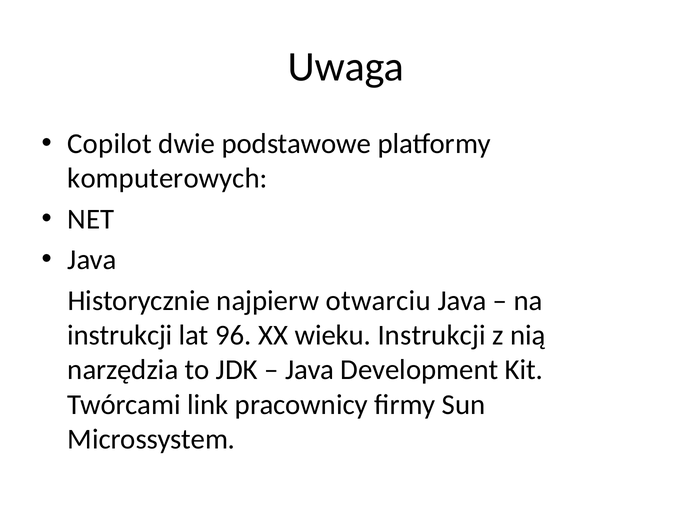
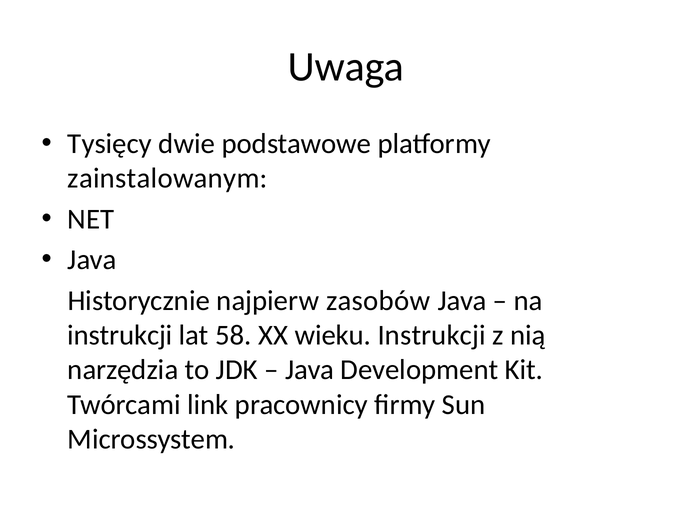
Copilot: Copilot -> Tysięcy (110, 144)
komputerowych: komputerowych -> zainstalowanym (167, 178)
otwarciu: otwarciu -> zasobów (378, 301)
96: 96 -> 58 (233, 335)
